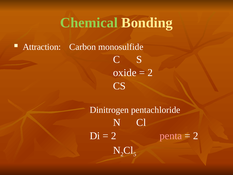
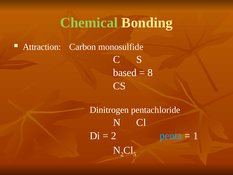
oxide: oxide -> based (125, 73)
2: 2 -> 8 (150, 73)
penta colour: pink -> light blue (171, 136)
2: 2 -> 1 (196, 136)
